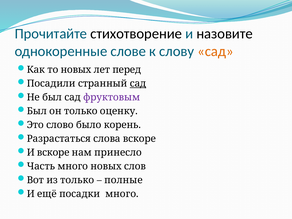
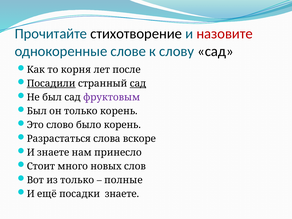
назовите colour: black -> red (225, 34)
сад colour: orange -> black (215, 51)
то новых: новых -> корня (76, 70)
перед: перед -> после (127, 70)
Посадили underline: none -> present (51, 84)
только оценку: оценку -> корень (119, 111)
И вскоре: вскоре -> знаете (53, 152)
Часть: Часть -> Стоит (41, 166)
посадки много: много -> знаете (122, 194)
